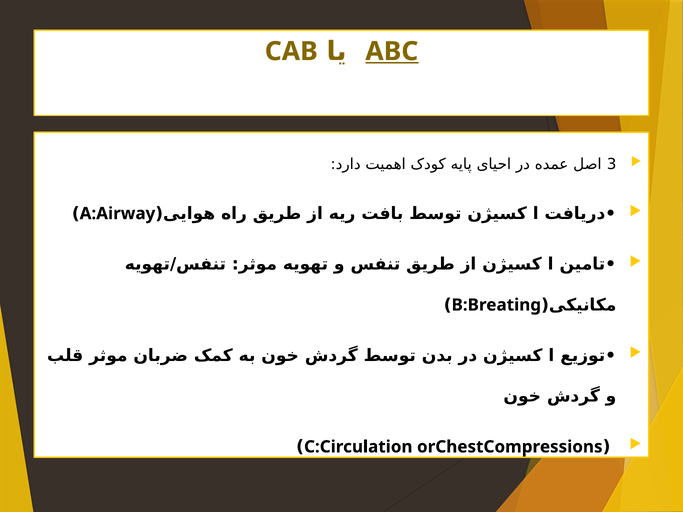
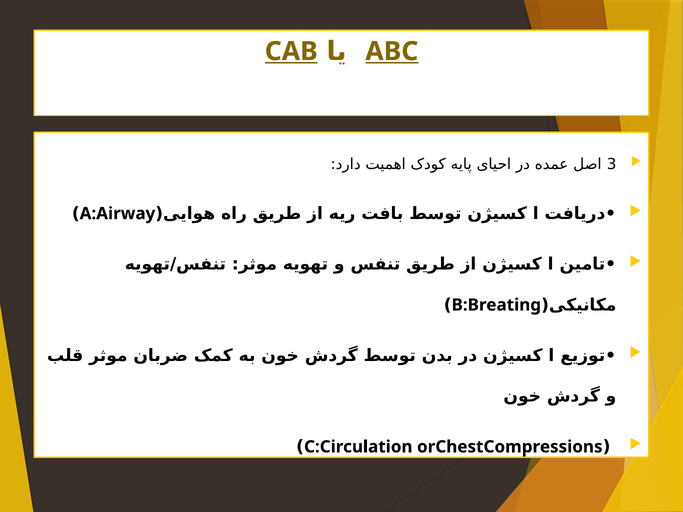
CAB underline: none -> present (291, 51)
